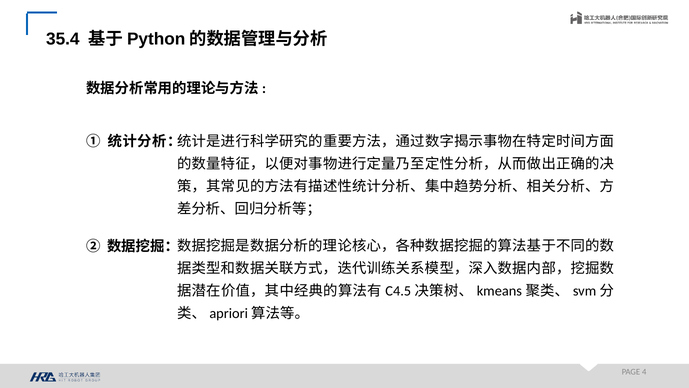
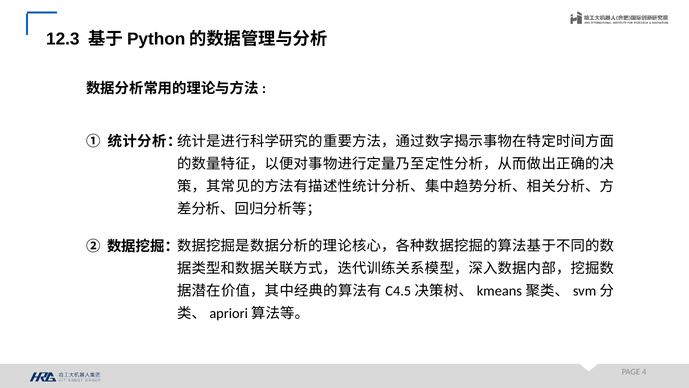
35.4: 35.4 -> 12.3 (63, 39)
